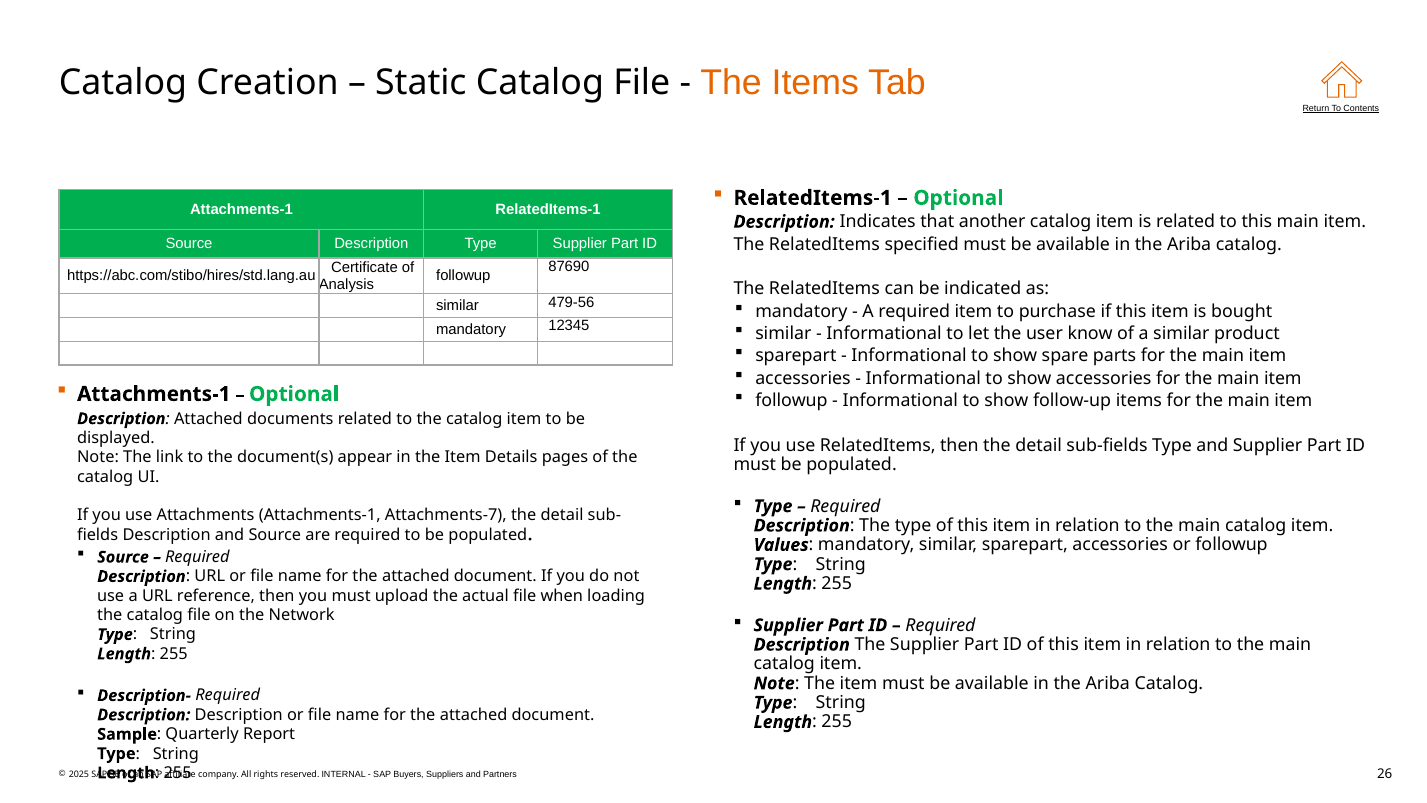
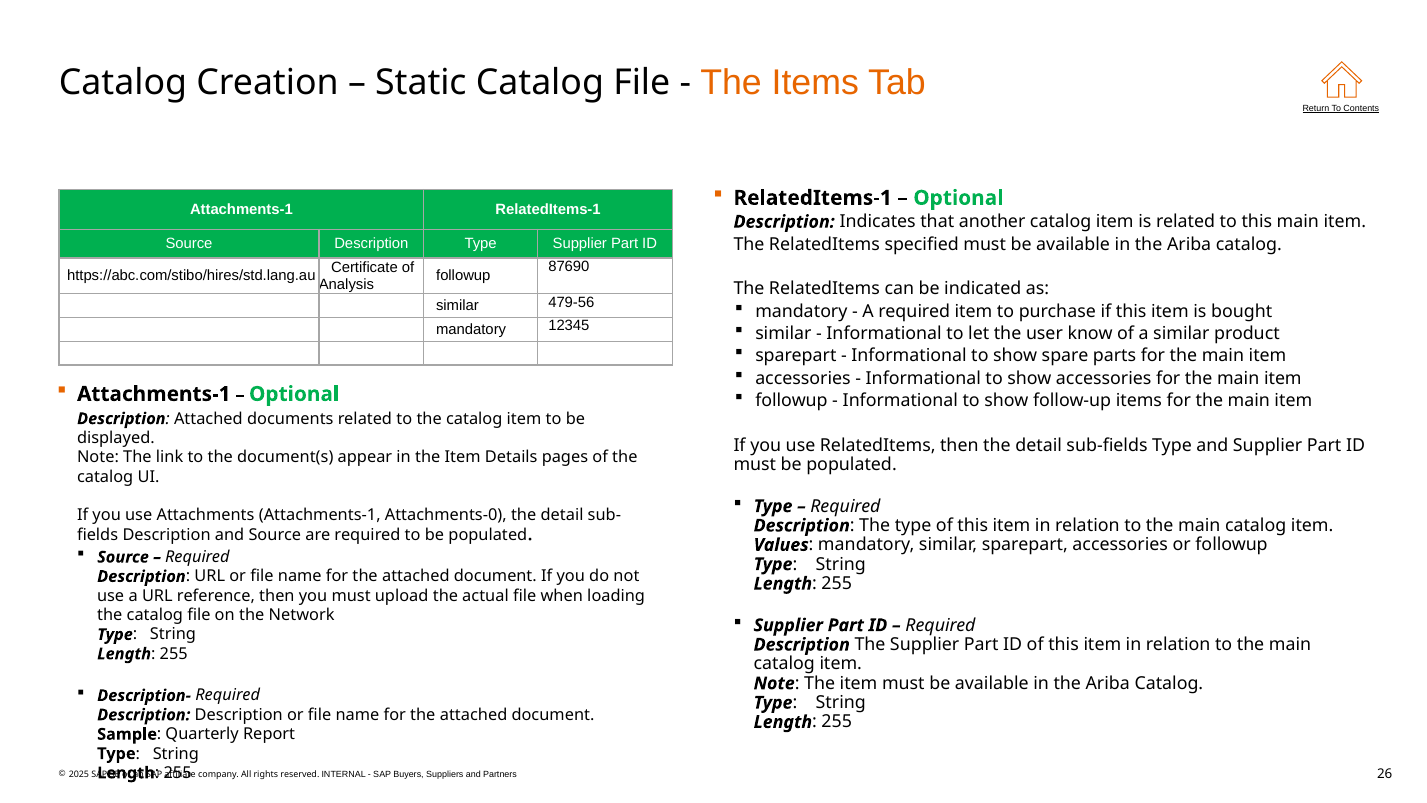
Attachments-7: Attachments-7 -> Attachments-0 (446, 515)
